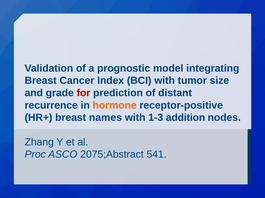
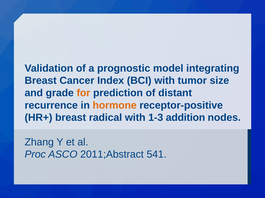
for colour: red -> orange (83, 93)
names: names -> radical (105, 118)
2075;Abstract: 2075;Abstract -> 2011;Abstract (112, 155)
